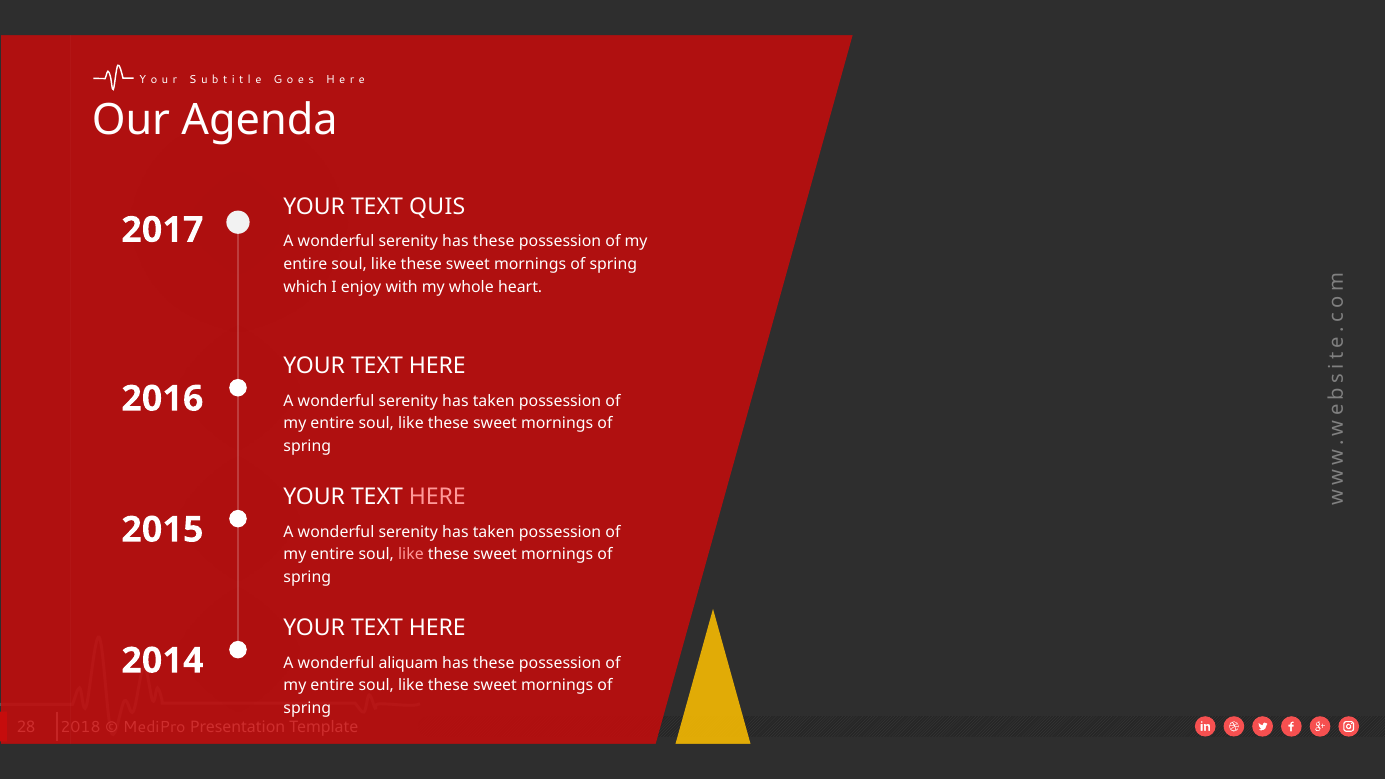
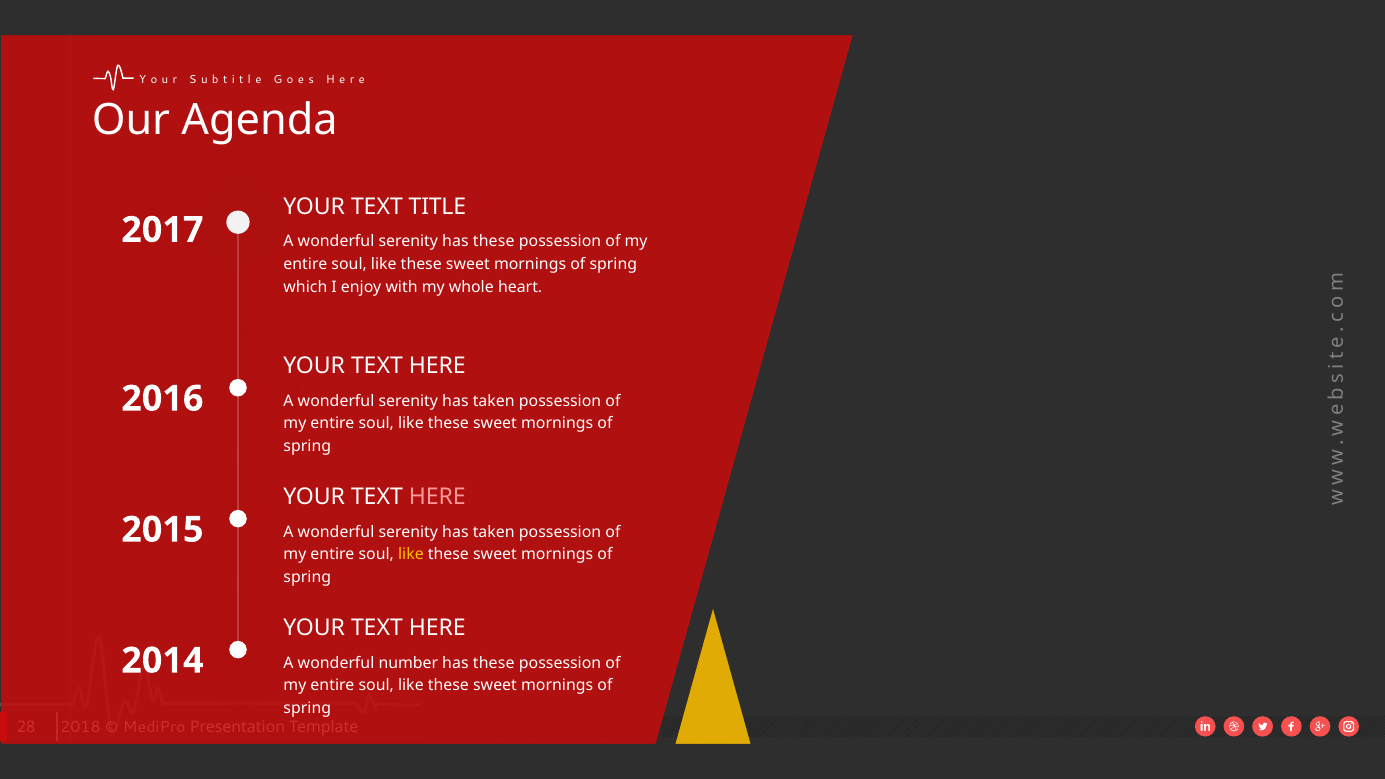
QUIS: QUIS -> TITLE (437, 207)
like colour: pink -> yellow (411, 555)
aliquam: aliquam -> number (408, 663)
